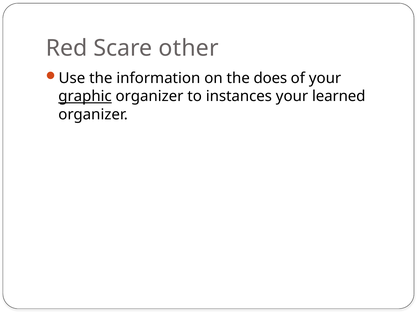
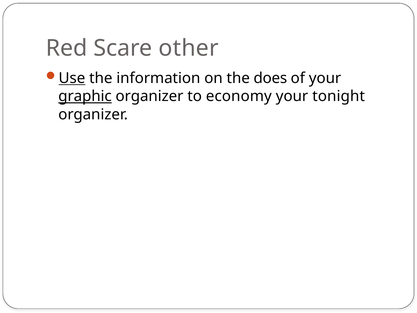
Use underline: none -> present (72, 78)
instances: instances -> economy (239, 96)
learned: learned -> tonight (339, 96)
